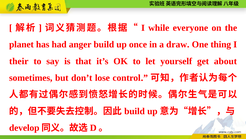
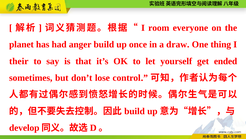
while: while -> room (159, 28)
about: about -> ended (226, 61)
